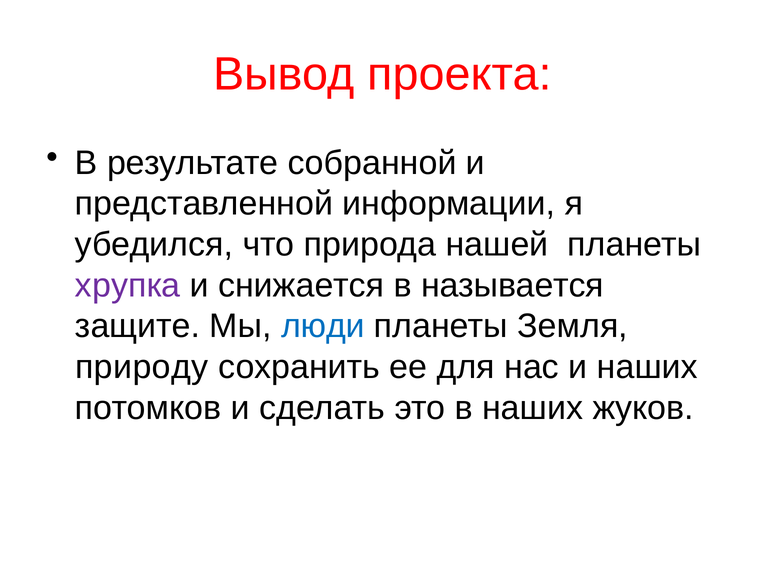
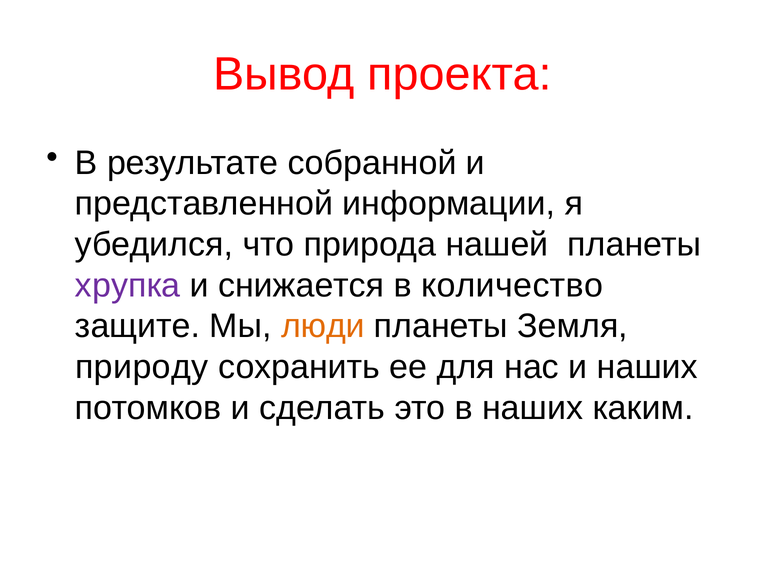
называется: называется -> количество (512, 285)
люди colour: blue -> orange (323, 326)
жуков: жуков -> каким (643, 408)
